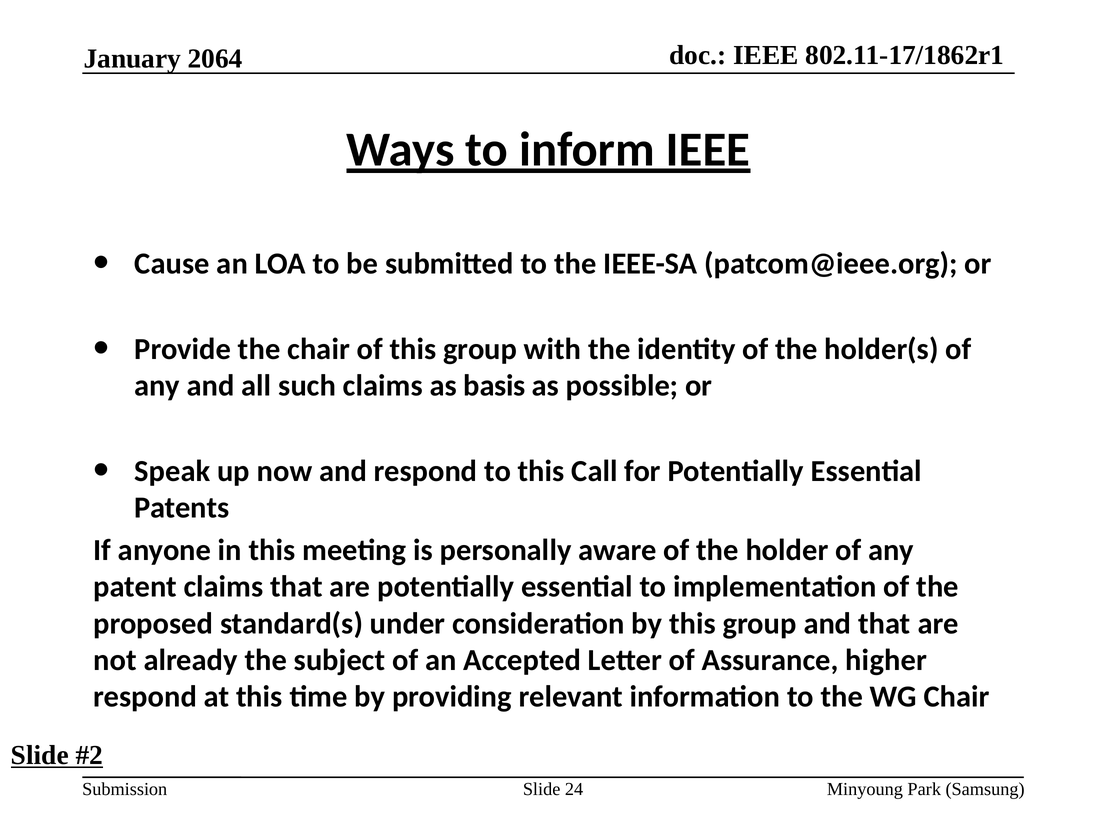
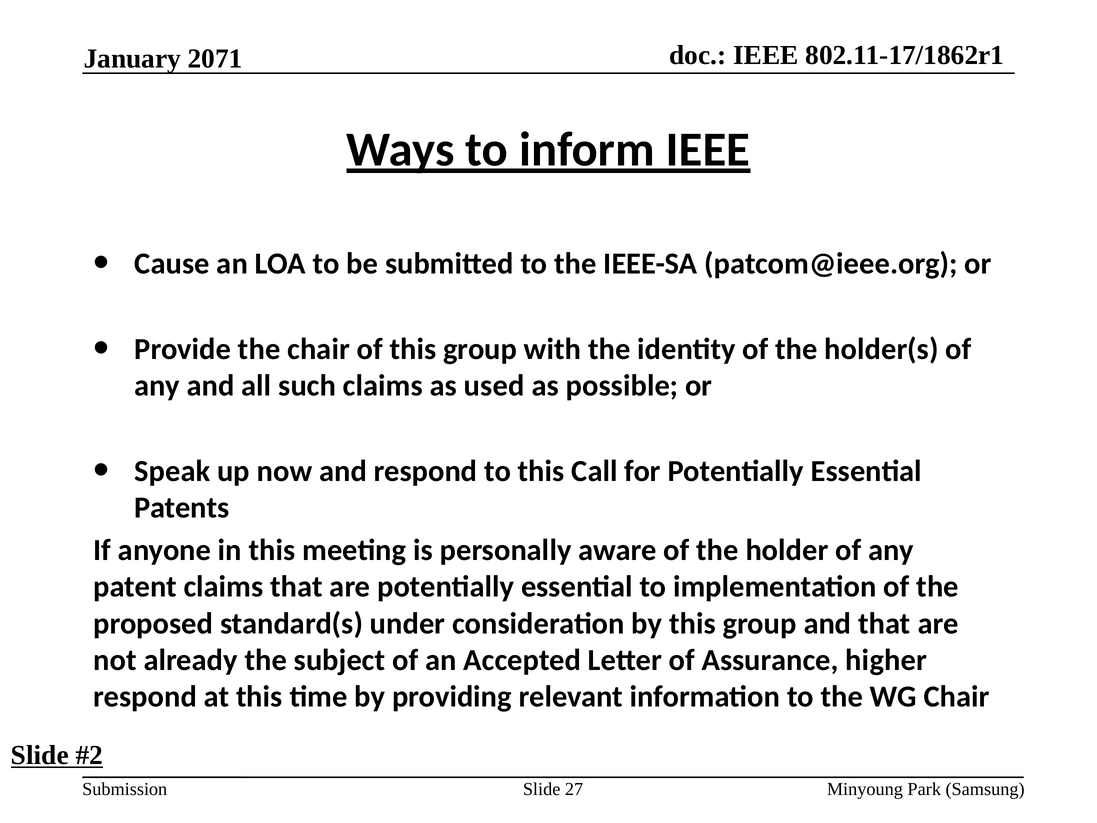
2064: 2064 -> 2071 (215, 59)
basis: basis -> used (494, 386)
24: 24 -> 27 (574, 789)
